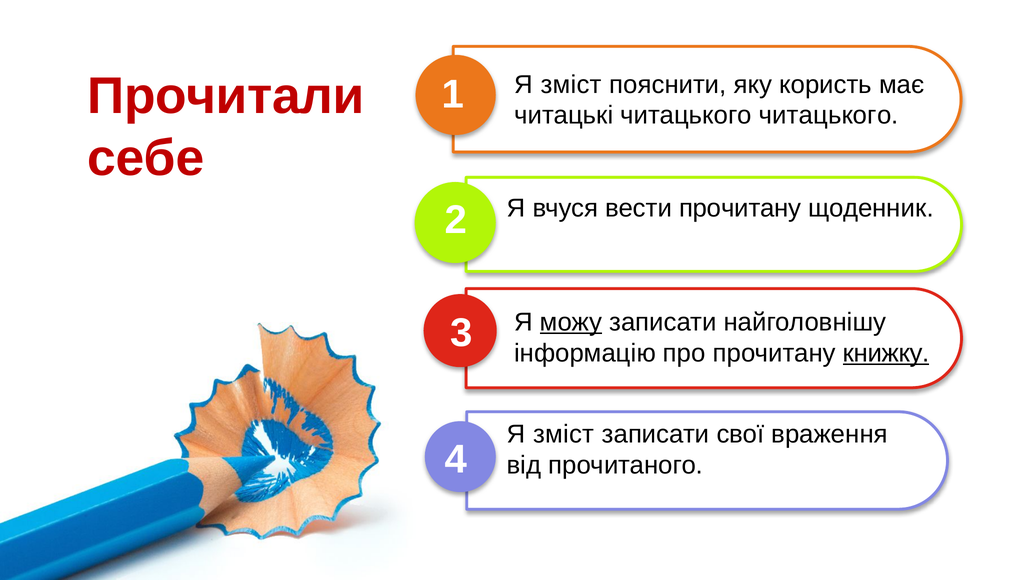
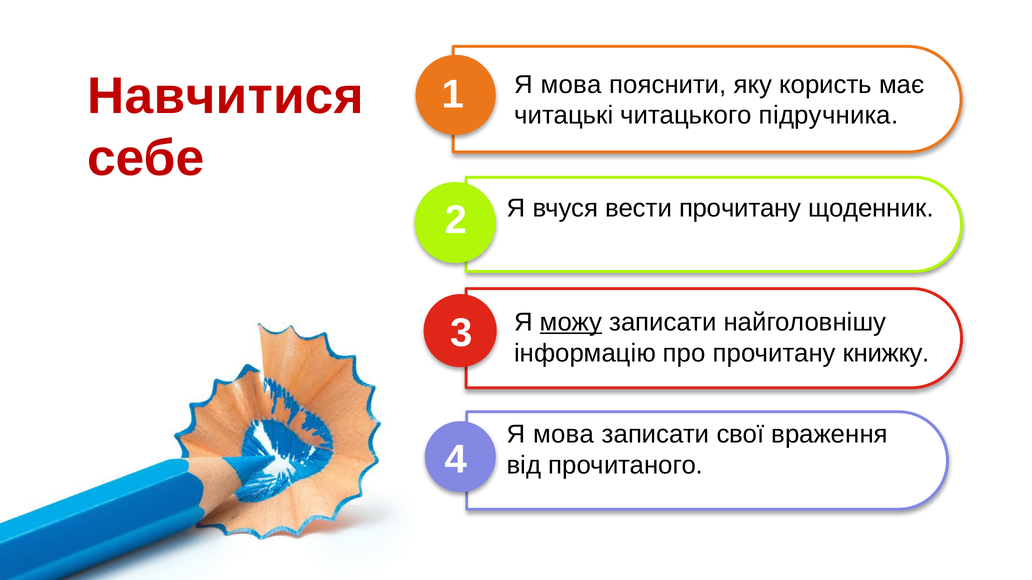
Прочитали: Прочитали -> Навчитися (226, 96)
зміст: зміст -> мова (571, 85)
читацького читацького: читацького -> підручника (829, 116)
книжку underline: present -> none (886, 353)
зміст: зміст -> мова (564, 434)
